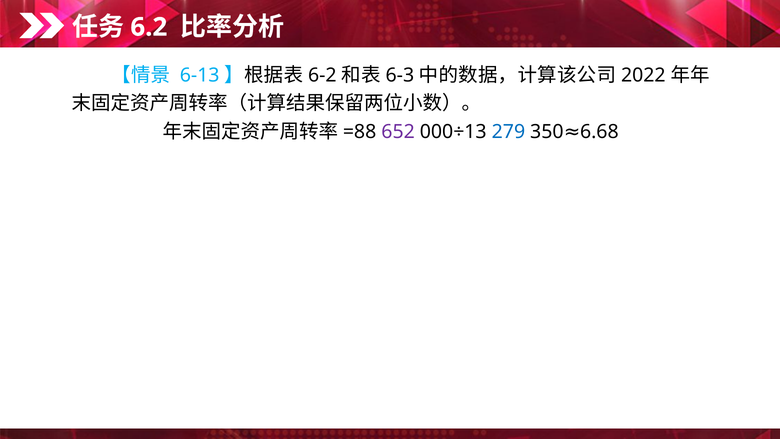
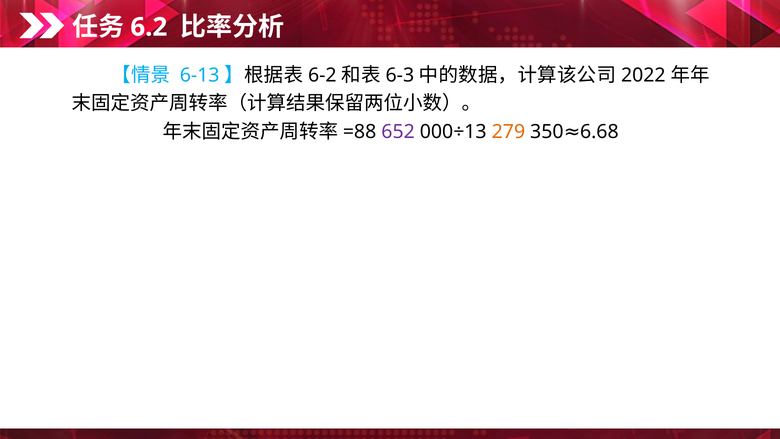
279 colour: blue -> orange (508, 132)
